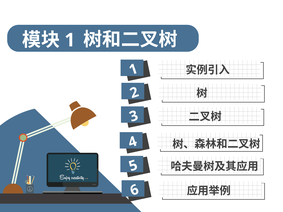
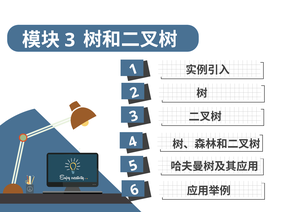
1: 1 -> 3 (70, 40)
